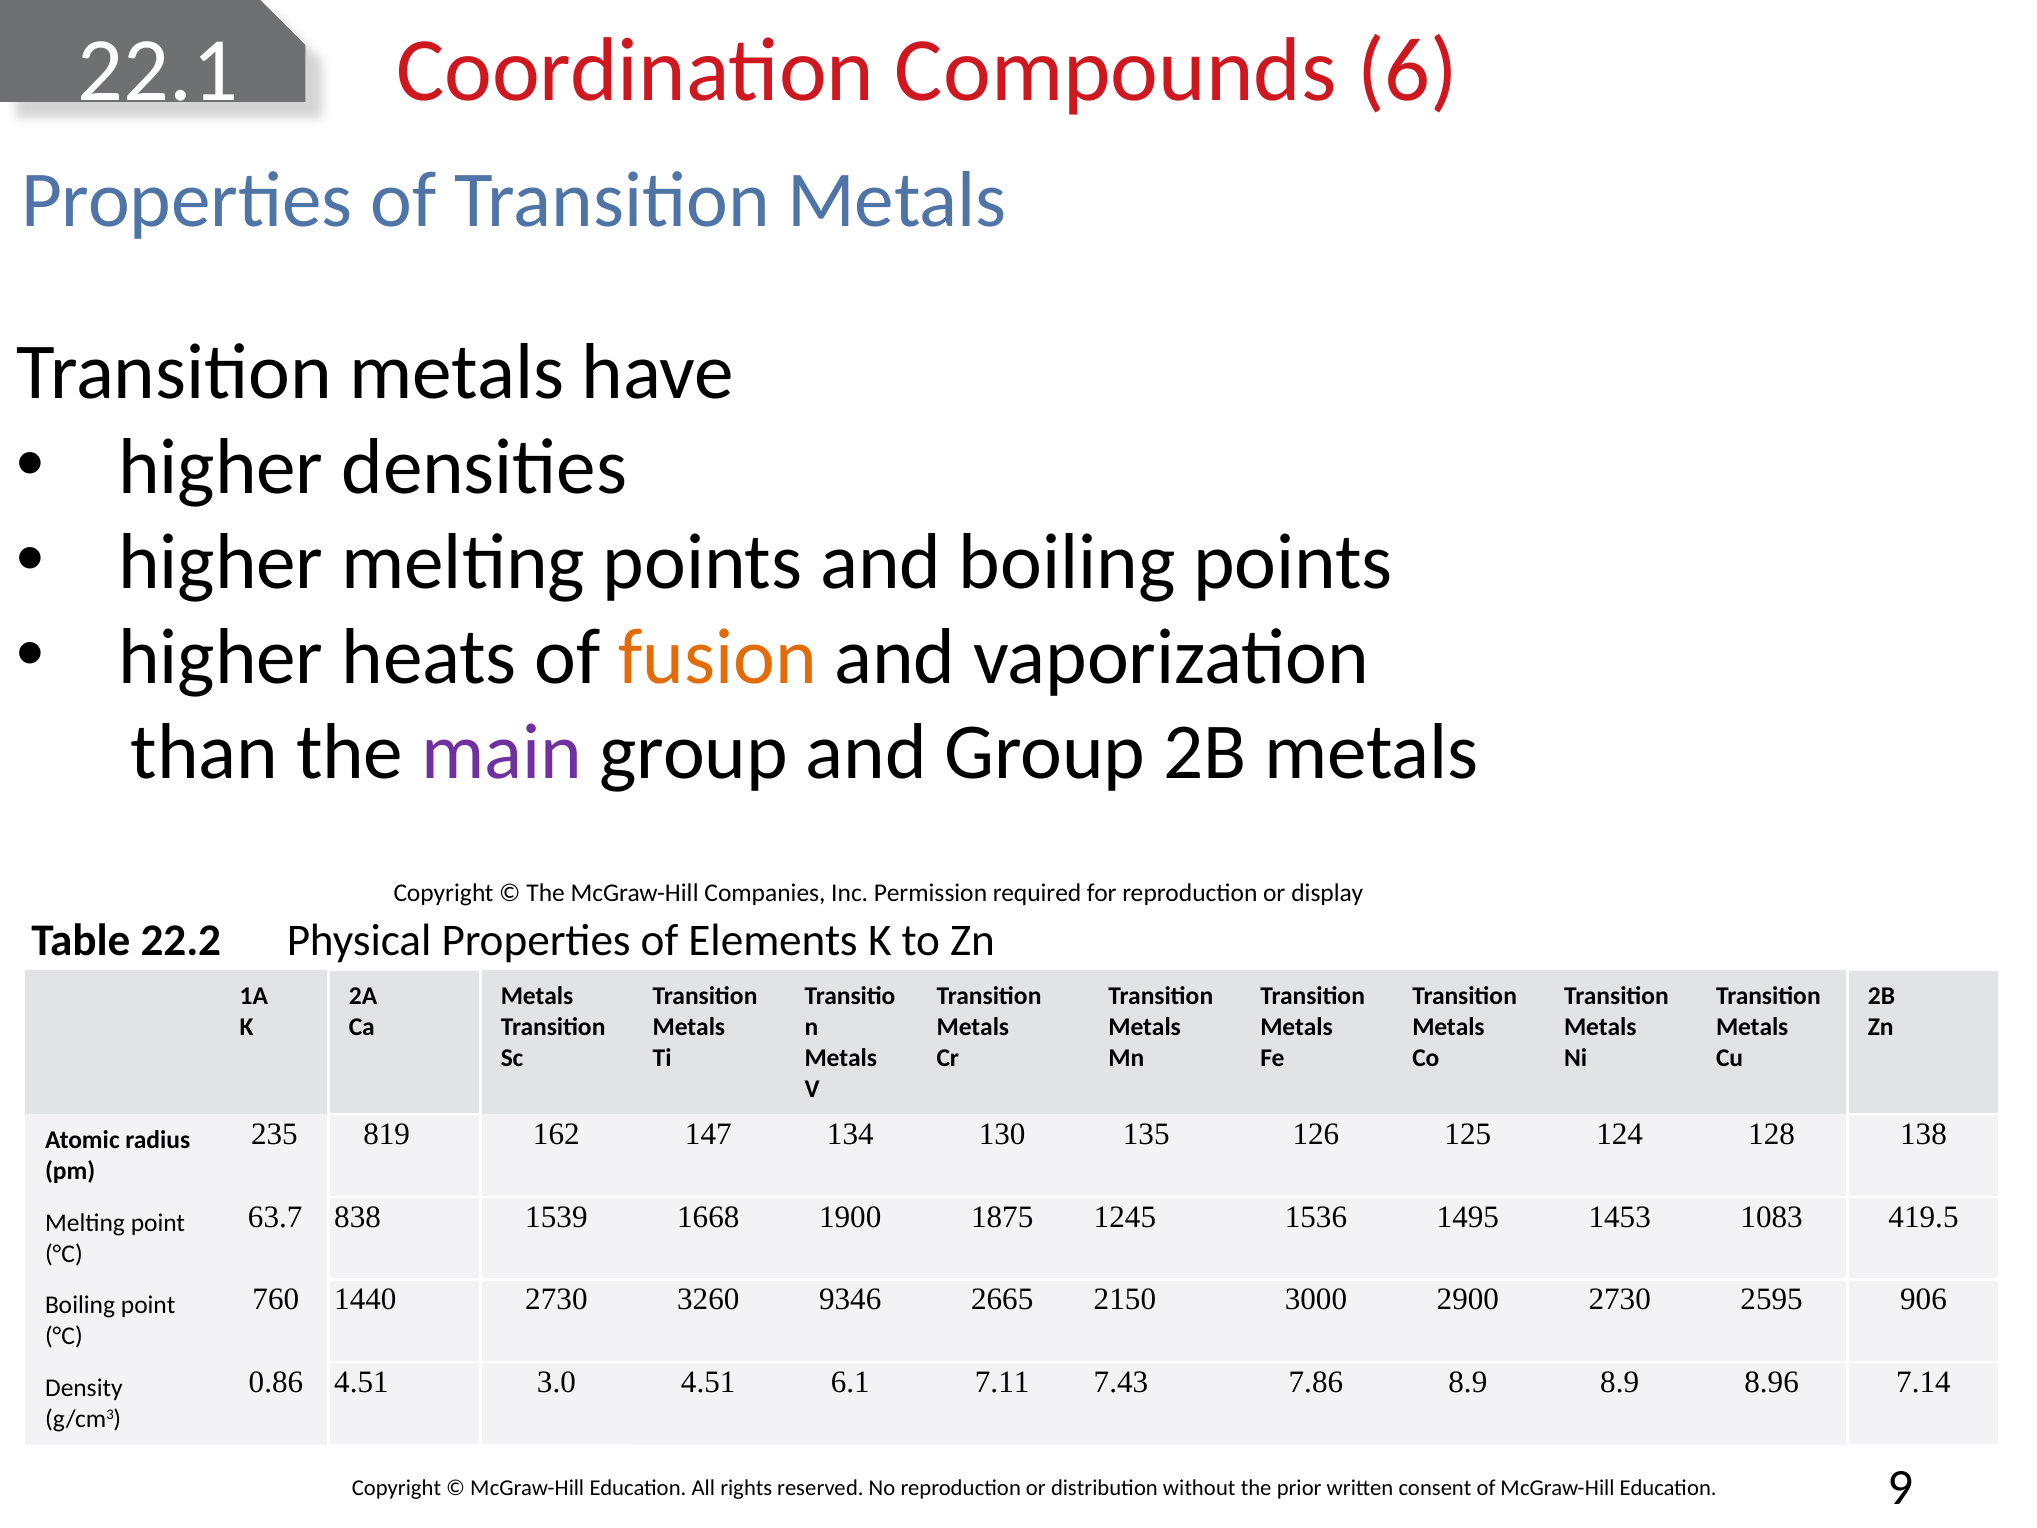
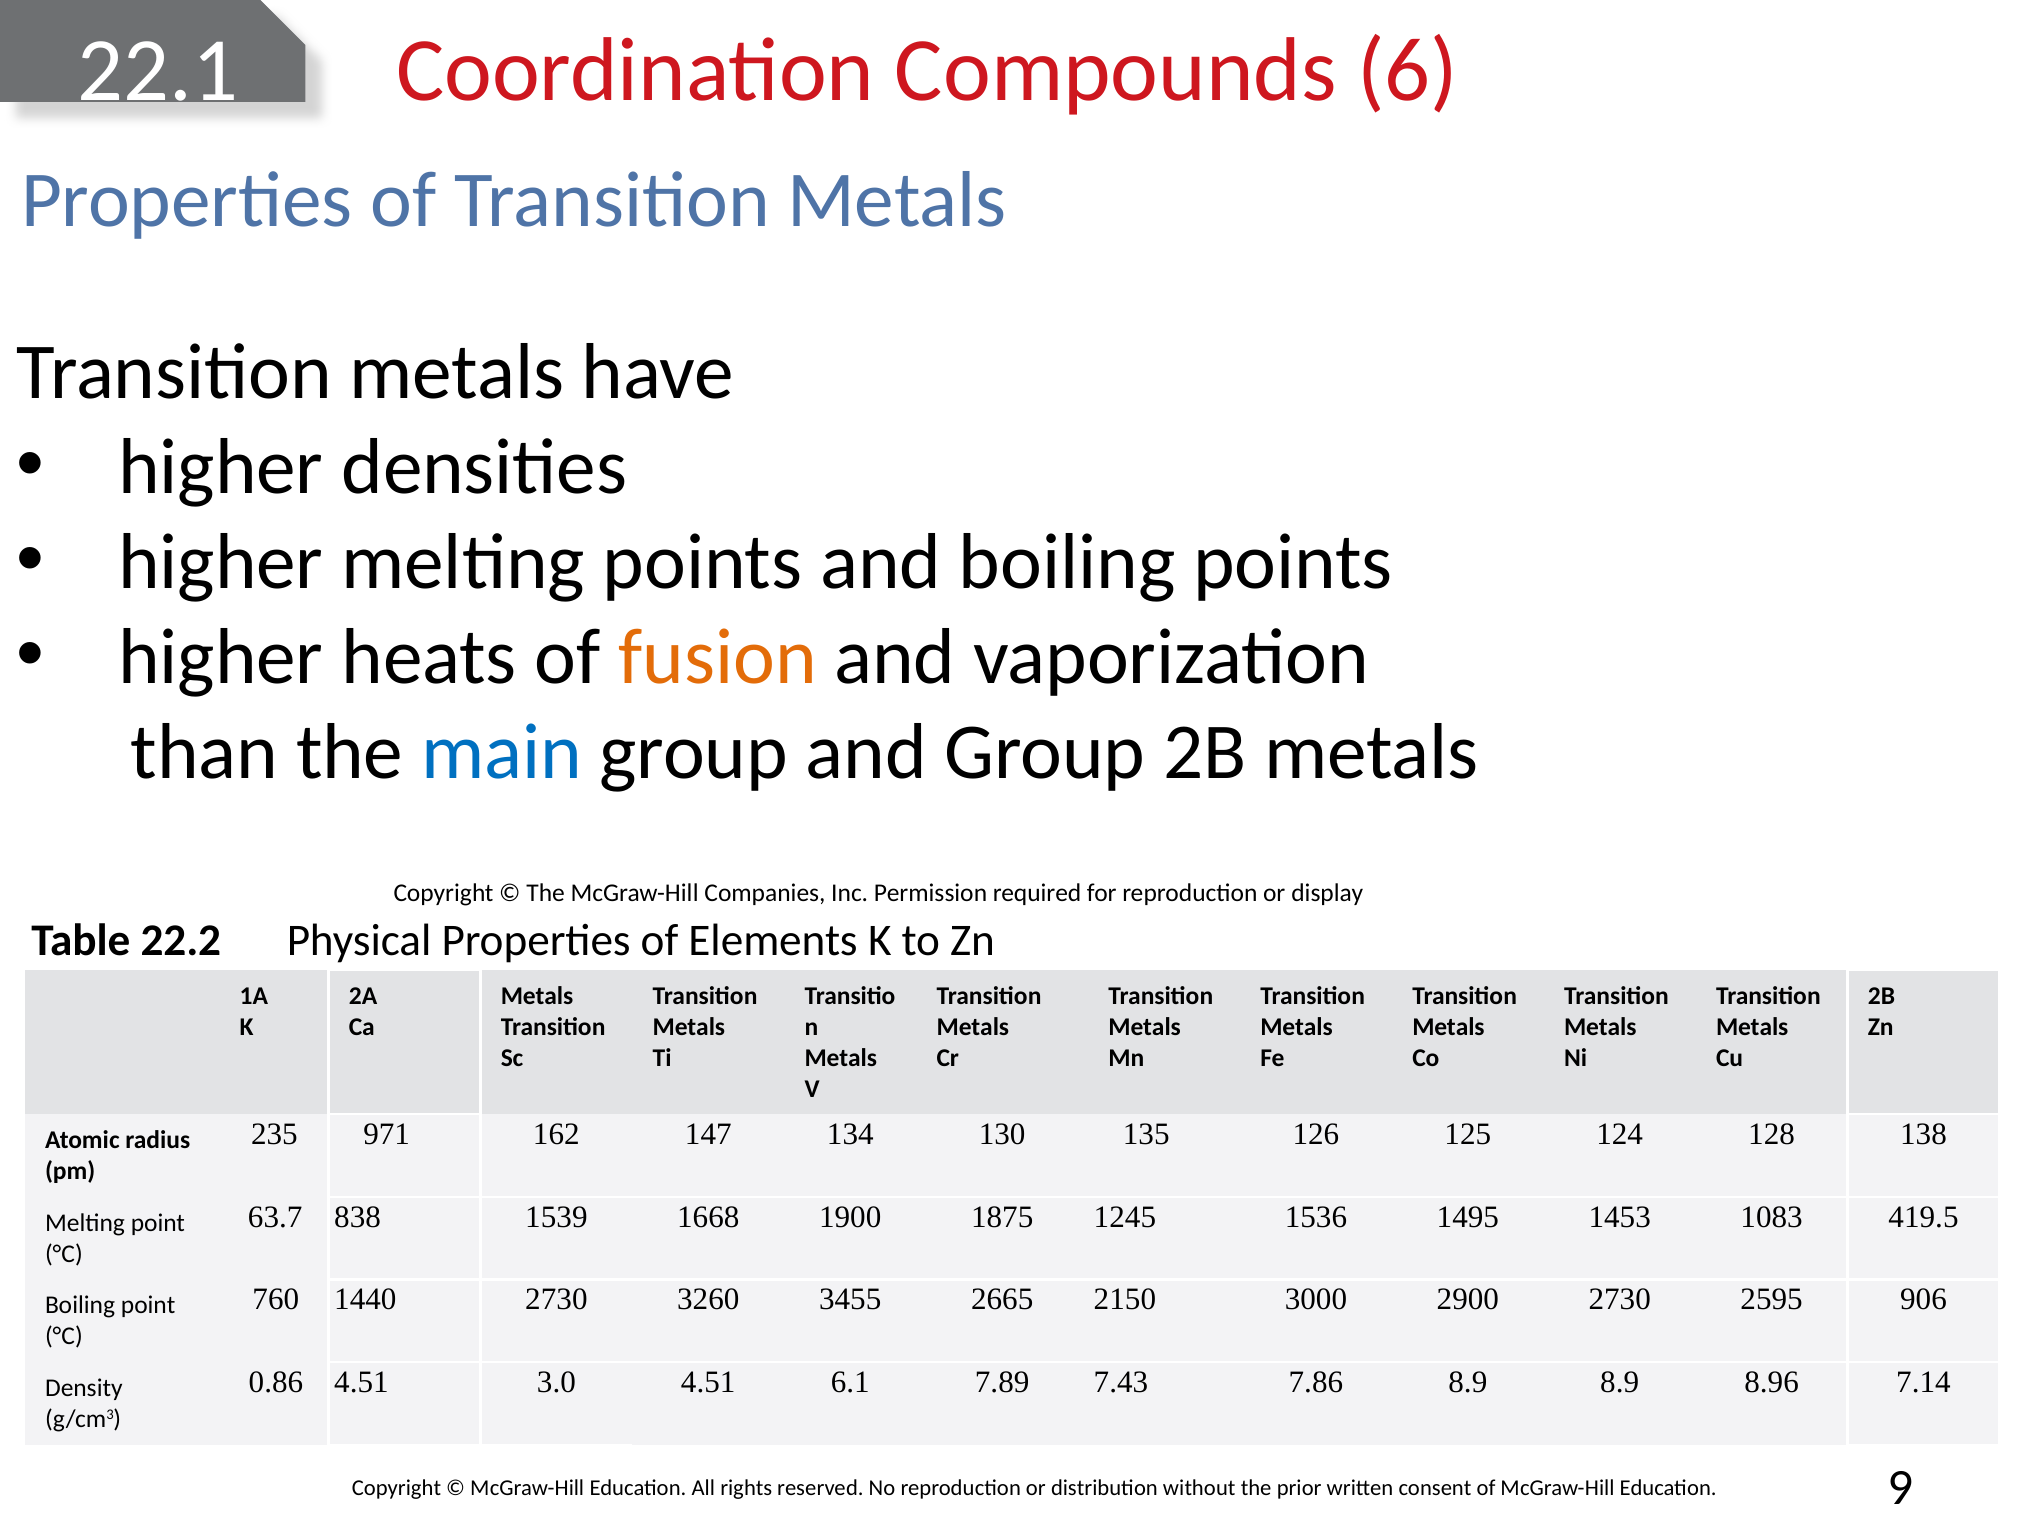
main colour: purple -> blue (502, 753)
819: 819 -> 971 (387, 1134)
9346: 9346 -> 3455 (850, 1299)
7.11: 7.11 -> 7.89 (1002, 1382)
